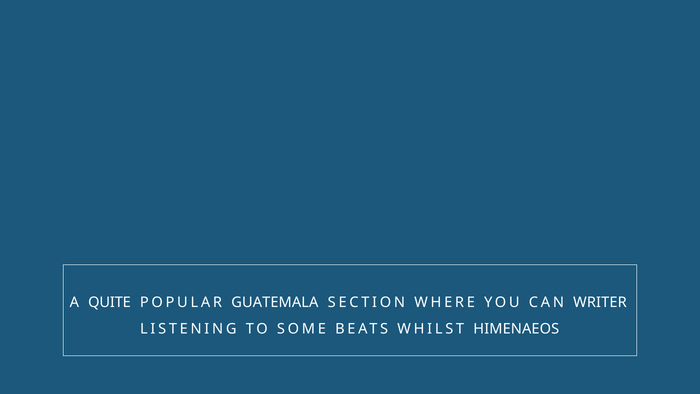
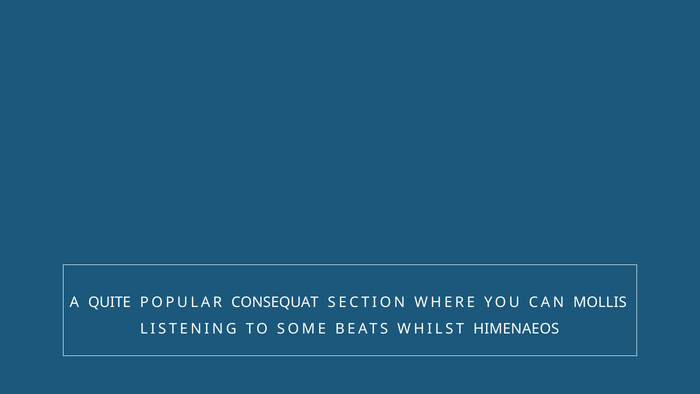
GUATEMALA: GUATEMALA -> CONSEQUAT (275, 302)
WRITER: WRITER -> MOLLIS (600, 302)
